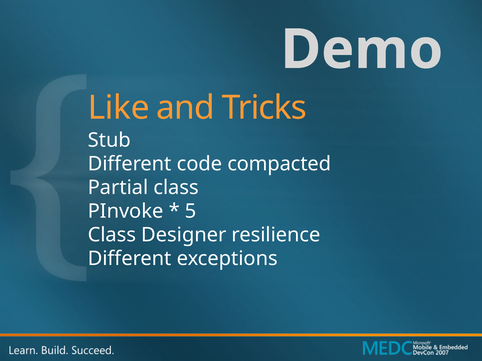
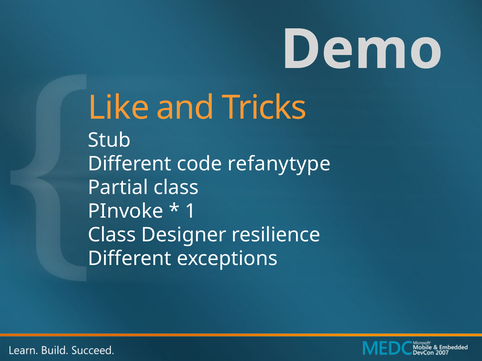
compacted: compacted -> refanytype (279, 164)
5: 5 -> 1 (191, 212)
